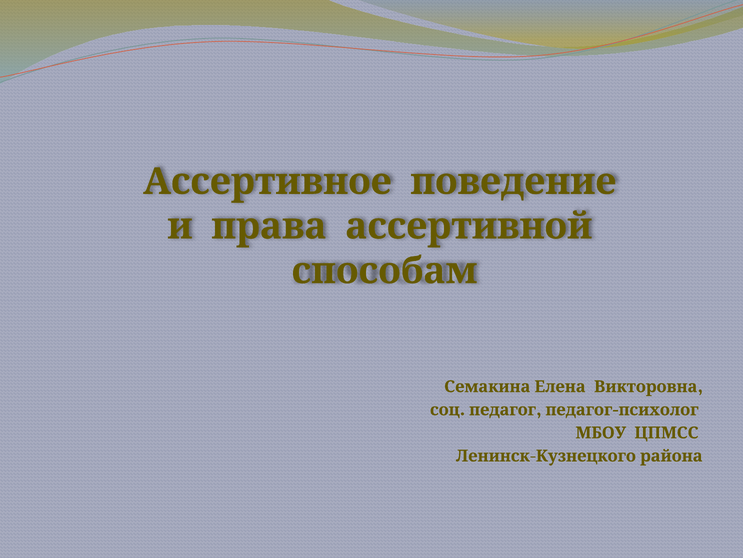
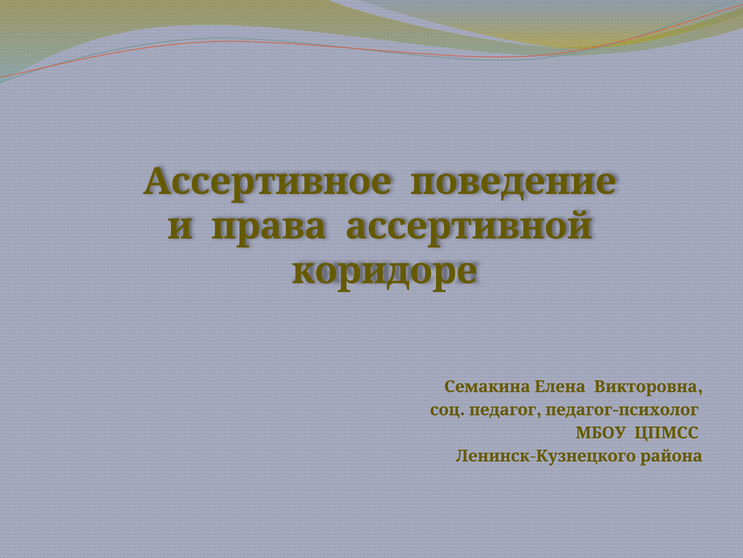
способам: способам -> коридоре (385, 271)
